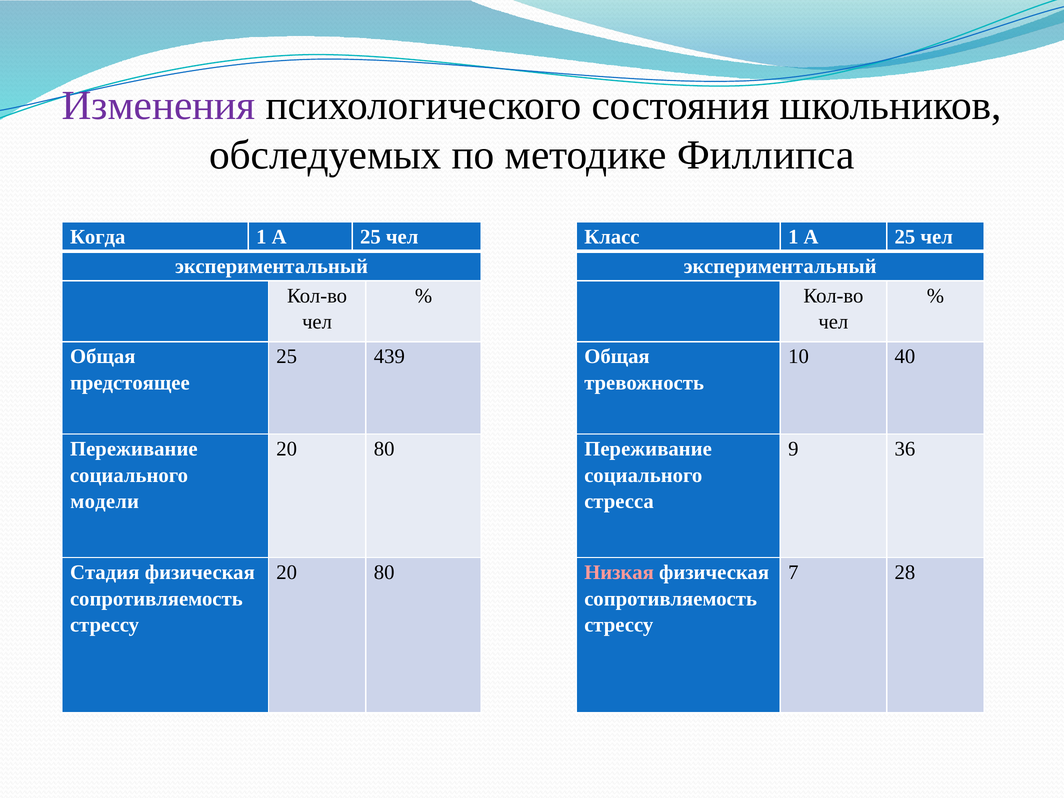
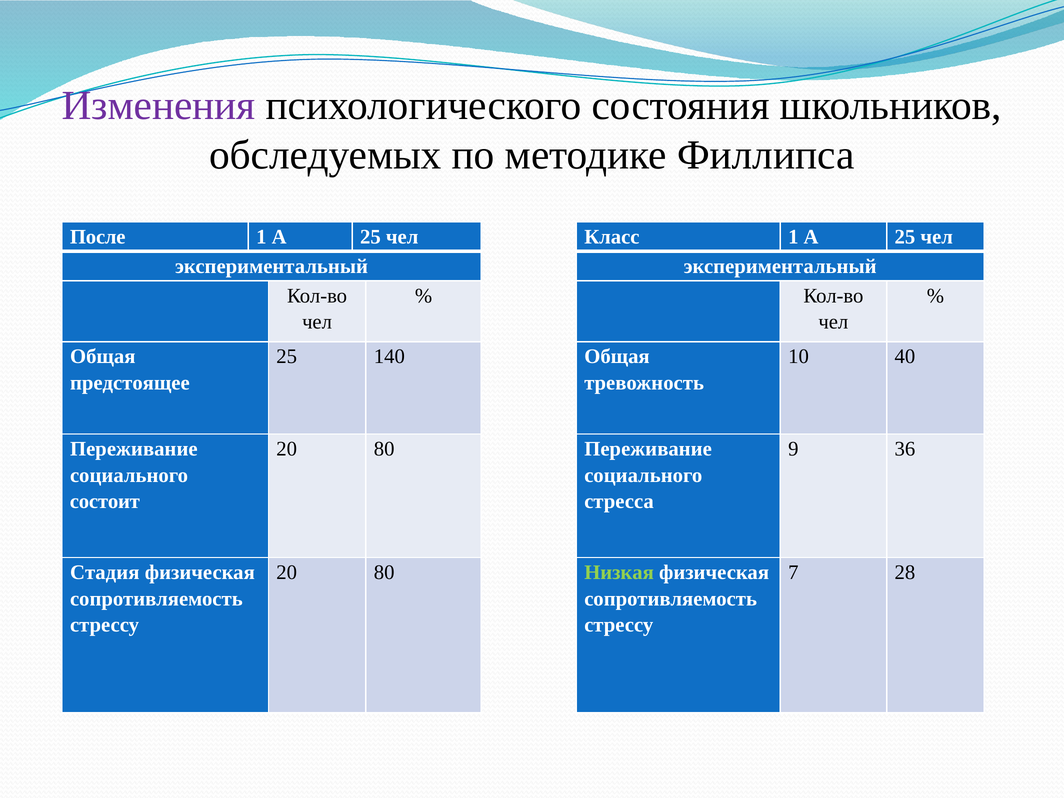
Когда: Когда -> После (98, 237)
439: 439 -> 140 (389, 357)
модели: модели -> состоит (105, 501)
Низкая colour: pink -> light green (619, 573)
